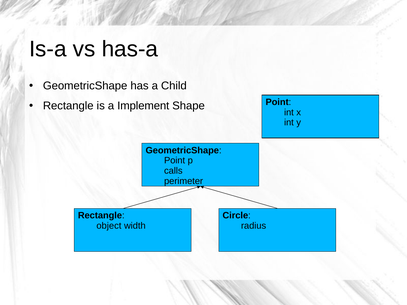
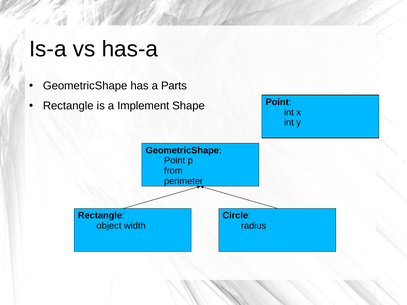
Child: Child -> Parts (174, 86)
calls: calls -> from (173, 171)
